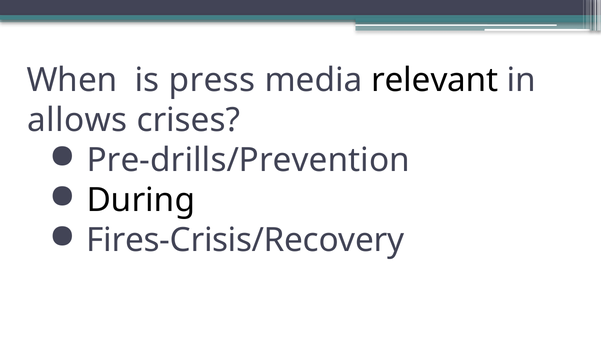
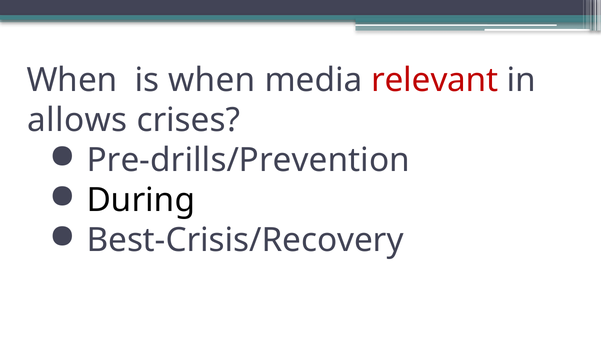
is press: press -> when (212, 80)
relevant colour: black -> red (435, 80)
Fires-Crisis/Recovery: Fires-Crisis/Recovery -> Best-Crisis/Recovery (245, 240)
